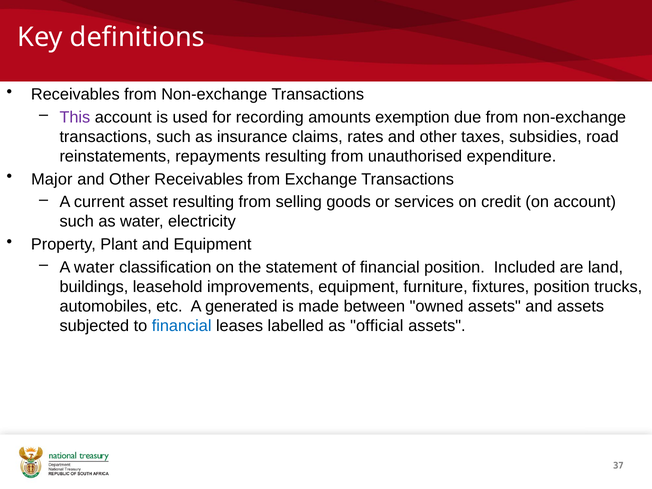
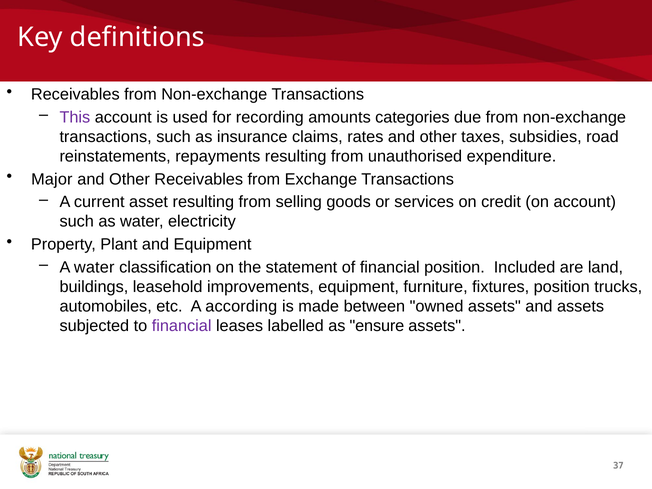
exemption: exemption -> categories (412, 117)
generated: generated -> according (241, 306)
financial colour: blue -> purple (182, 326)
official: official -> ensure (377, 326)
